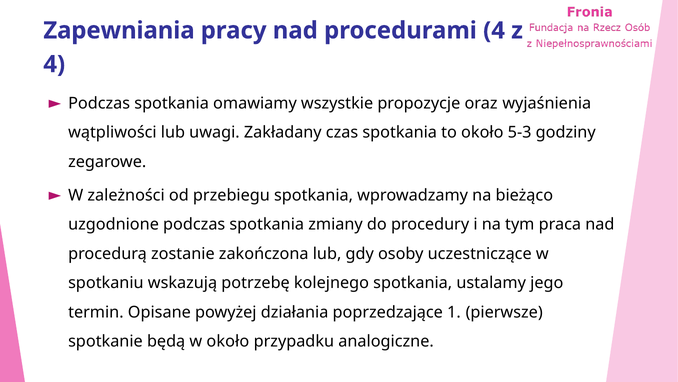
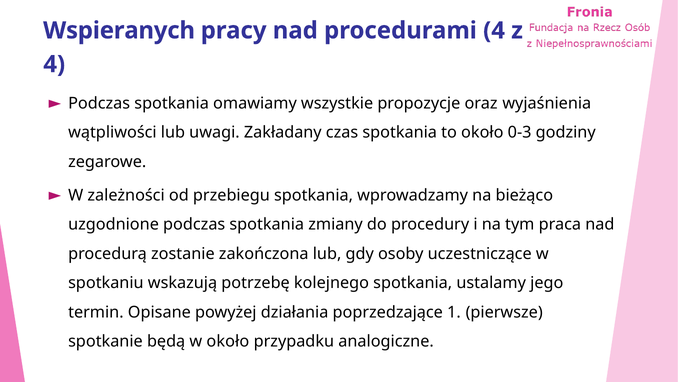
Zapewniania: Zapewniania -> Wspieranych (119, 30)
5-3: 5-3 -> 0-3 (520, 132)
